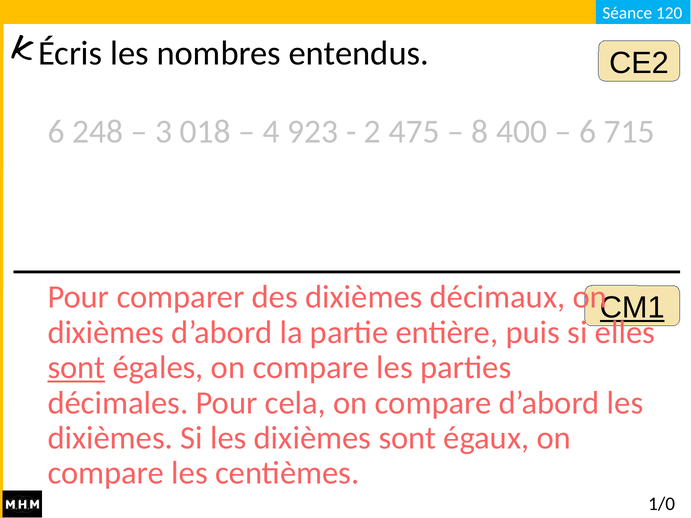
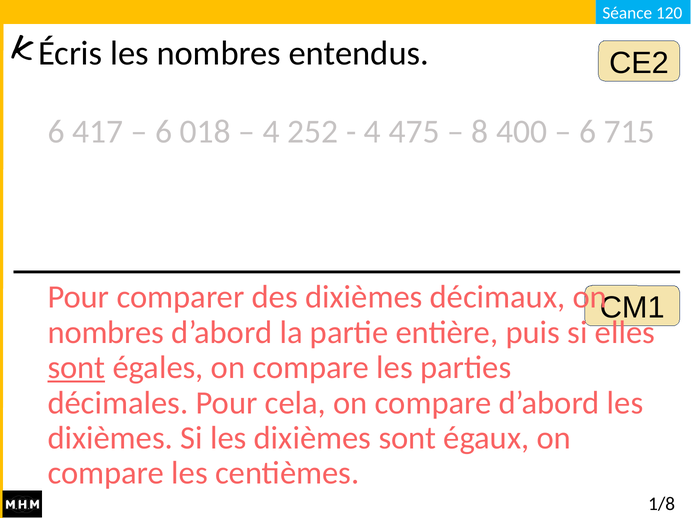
248: 248 -> 417 (98, 132)
3: 3 -> 6 (164, 132)
923: 923 -> 252 (313, 132)
2: 2 -> 4 (373, 132)
CM1 underline: present -> none (632, 308)
dixièmes: dixièmes -> nombres (106, 332)
1/0: 1/0 -> 1/8 (662, 504)
